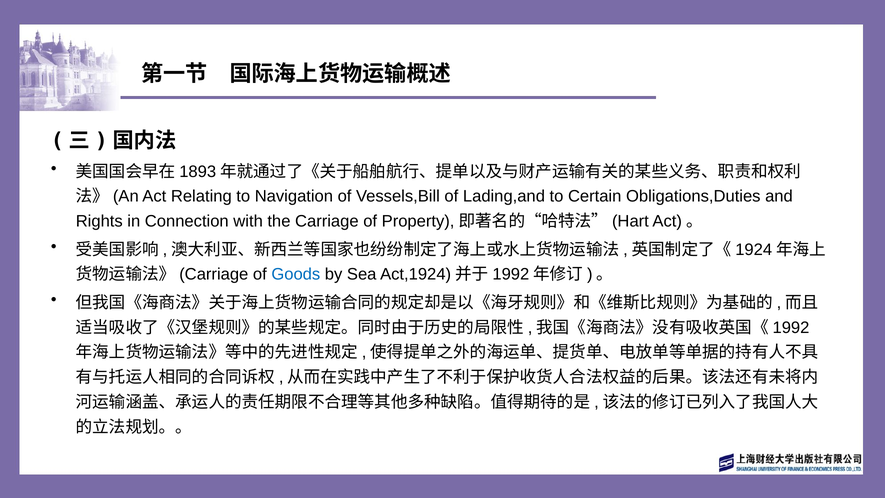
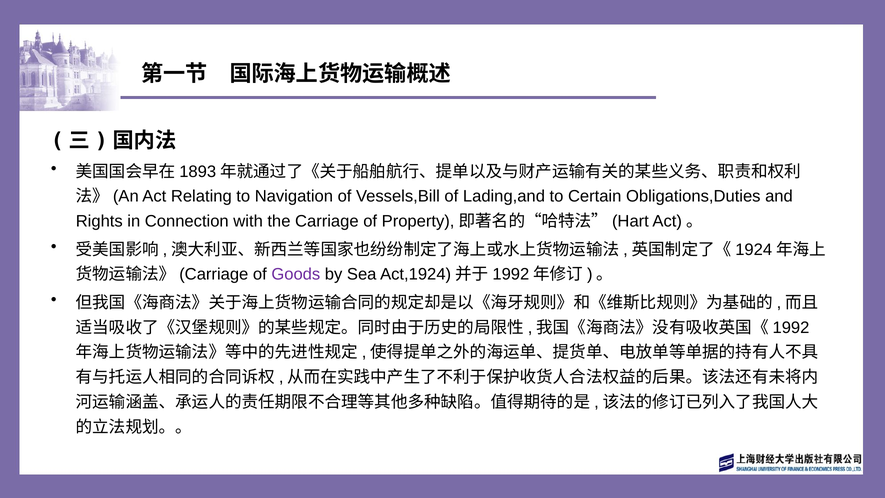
Goods colour: blue -> purple (296, 274)
